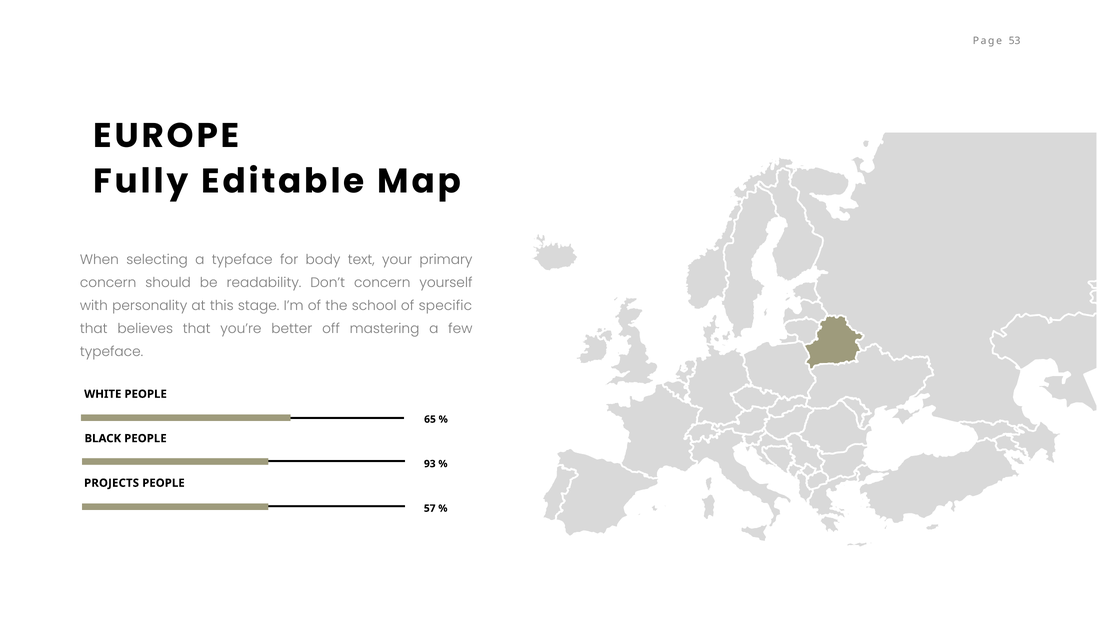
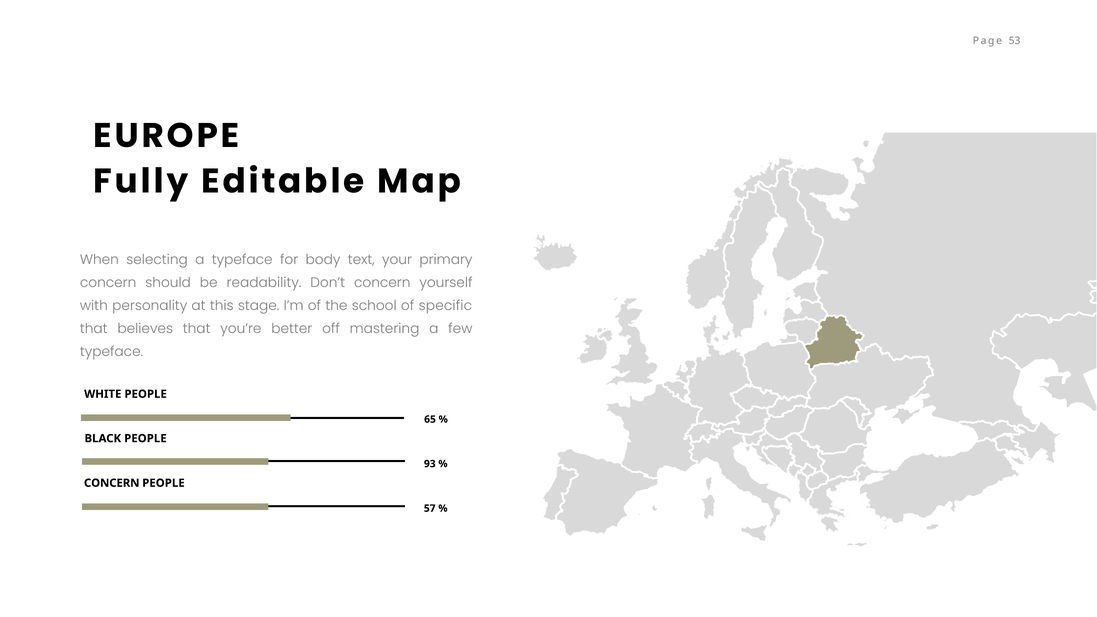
PROJECTS: PROJECTS -> CONCERN (112, 483)
